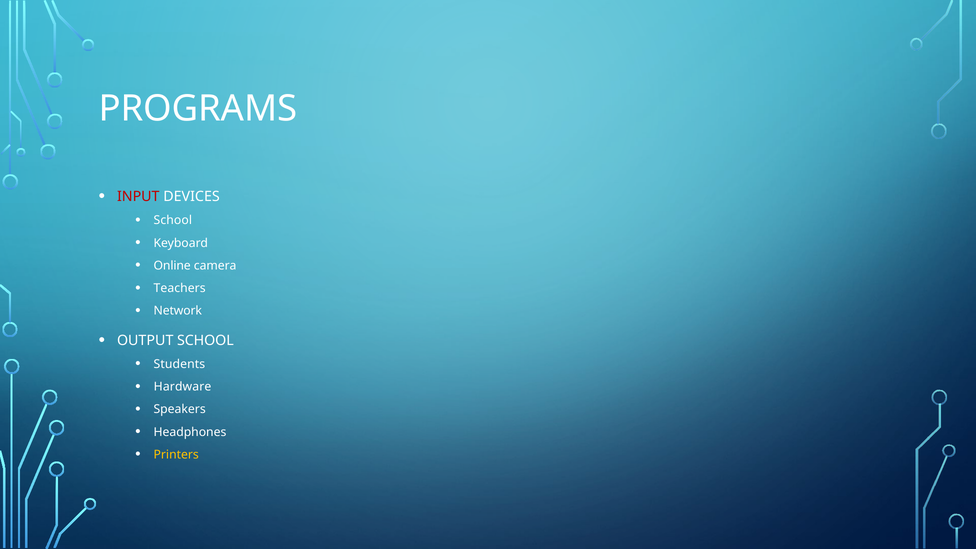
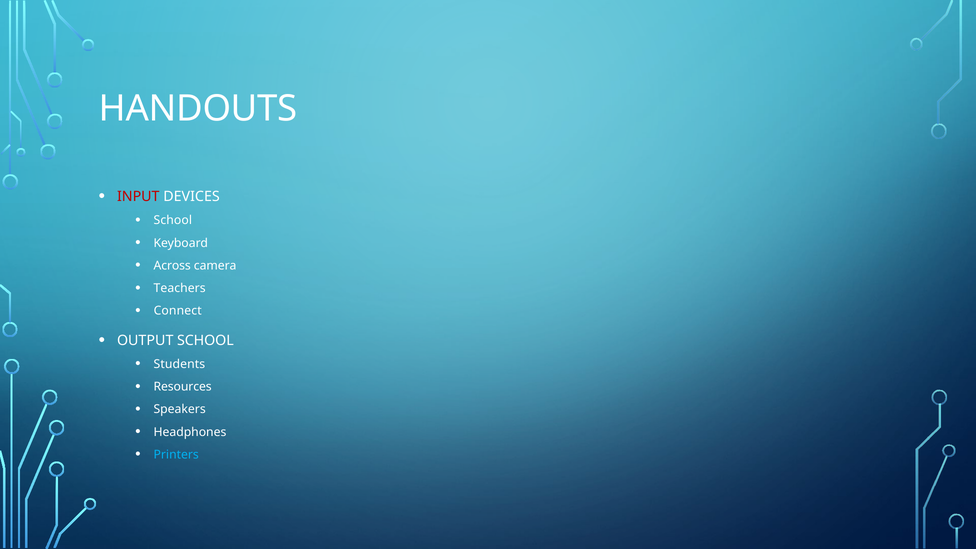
PROGRAMS: PROGRAMS -> HANDOUTS (198, 108)
Online: Online -> Across (172, 266)
Network: Network -> Connect (178, 311)
Hardware: Hardware -> Resources (183, 387)
Printers colour: yellow -> light blue (176, 455)
